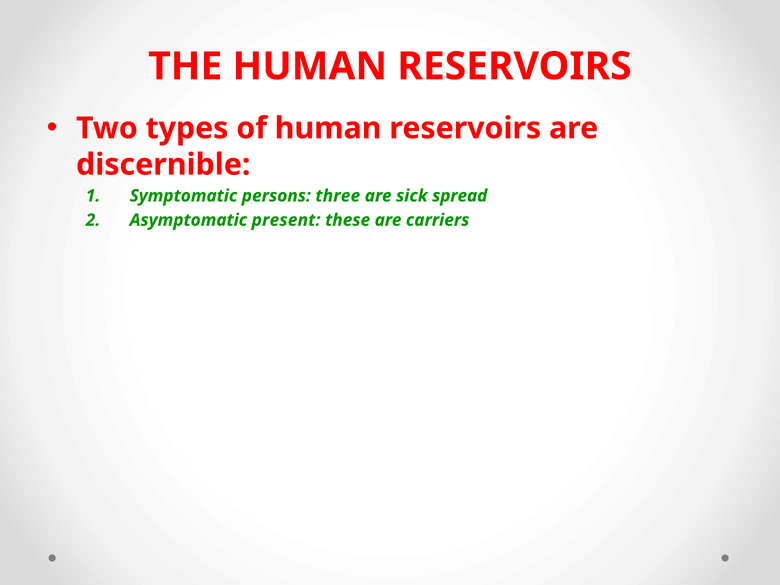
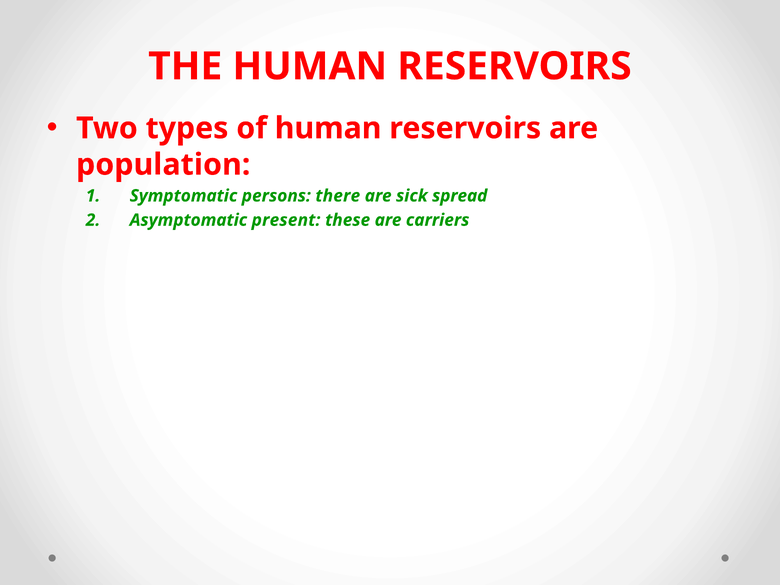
discernible: discernible -> population (163, 165)
three: three -> there (338, 196)
